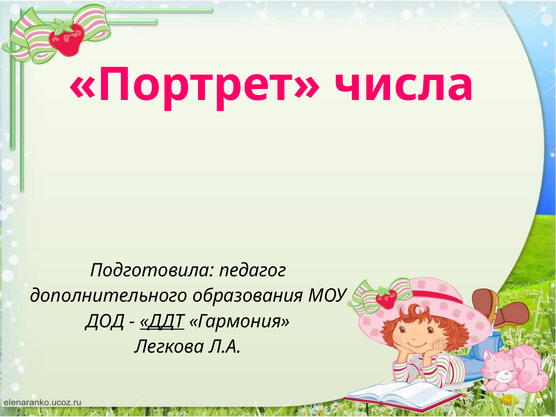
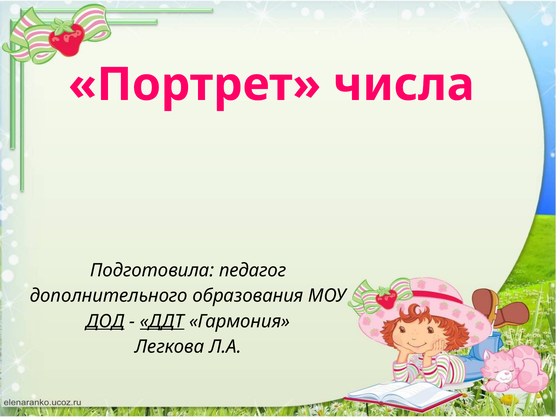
ДОД underline: none -> present (105, 321)
